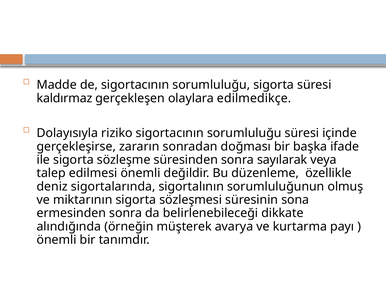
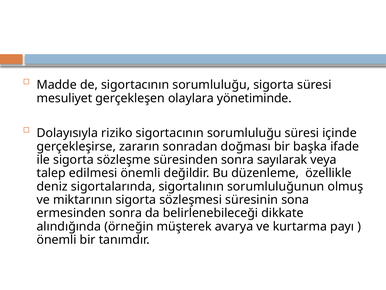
kaldırmaz: kaldırmaz -> mesuliyet (64, 98)
edilmedikçe: edilmedikçe -> yönetiminde (254, 98)
